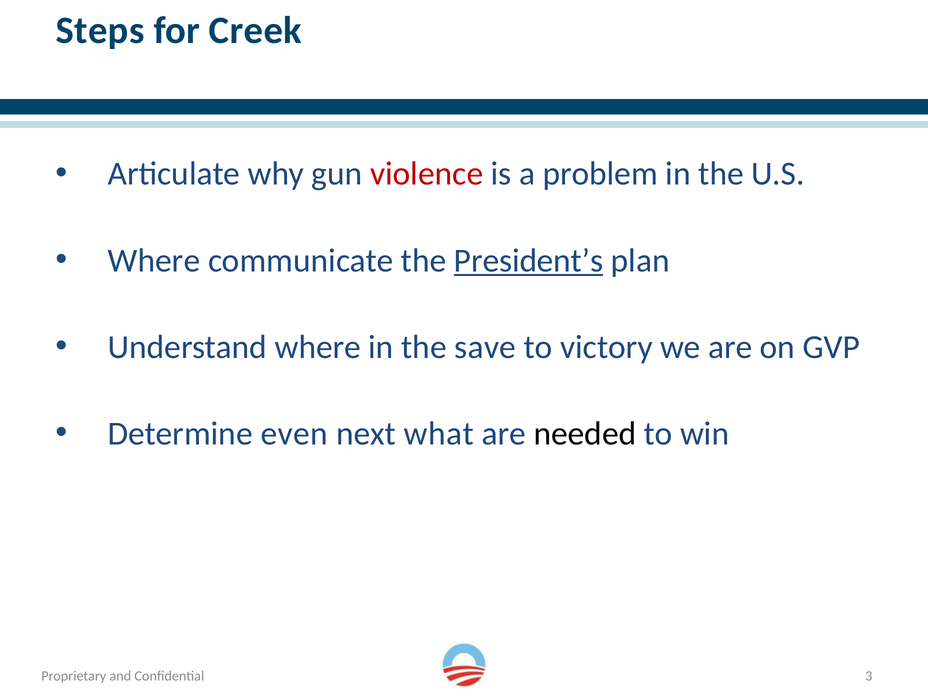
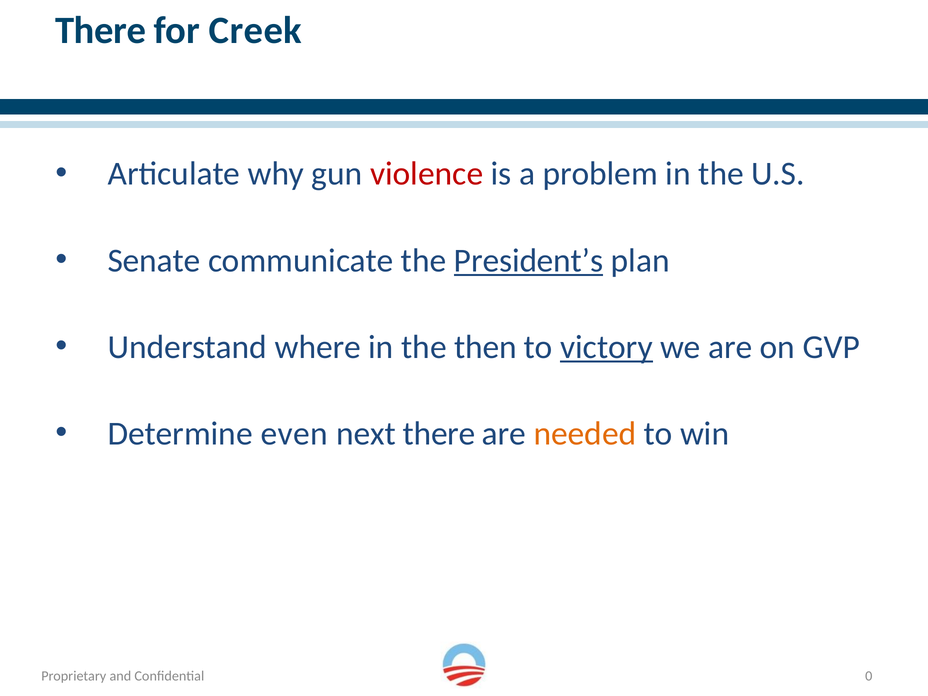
Steps: Steps -> There (101, 31)
Where: Where -> Senate (154, 261)
save: save -> then (485, 347)
victory underline: none -> present (606, 347)
next what: what -> there (439, 434)
needed colour: black -> orange (585, 434)
3: 3 -> 0 (869, 676)
